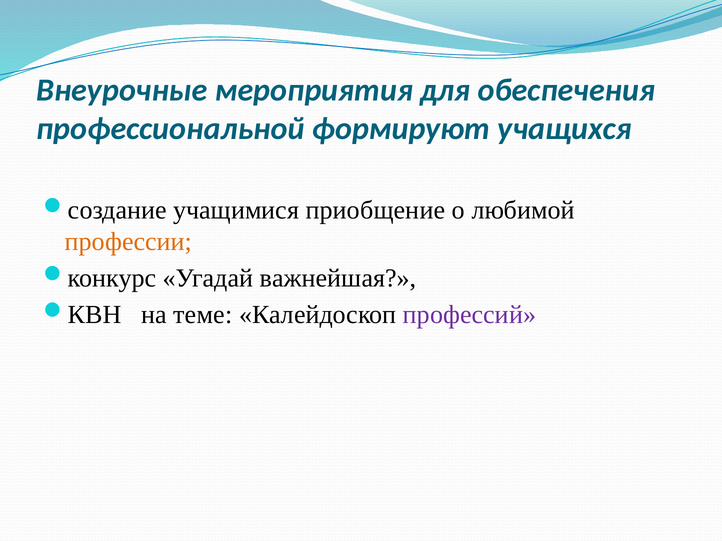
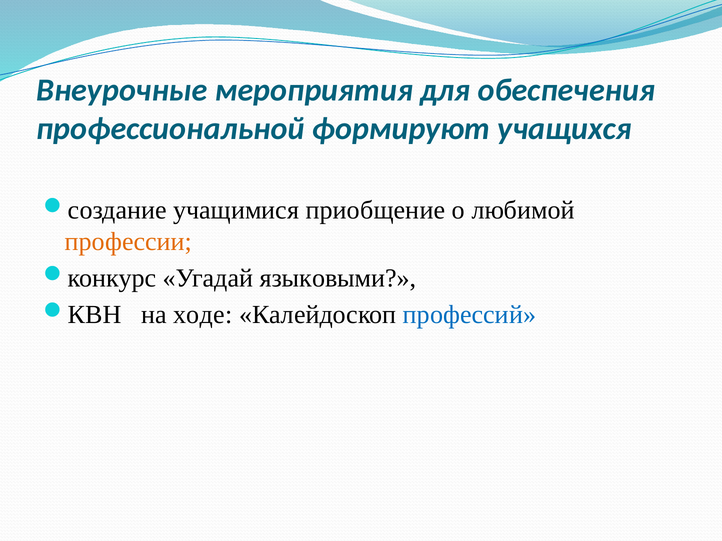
важнейшая: важнейшая -> языковыми (338, 278)
теме: теме -> ходе (203, 315)
профессий colour: purple -> blue (469, 315)
